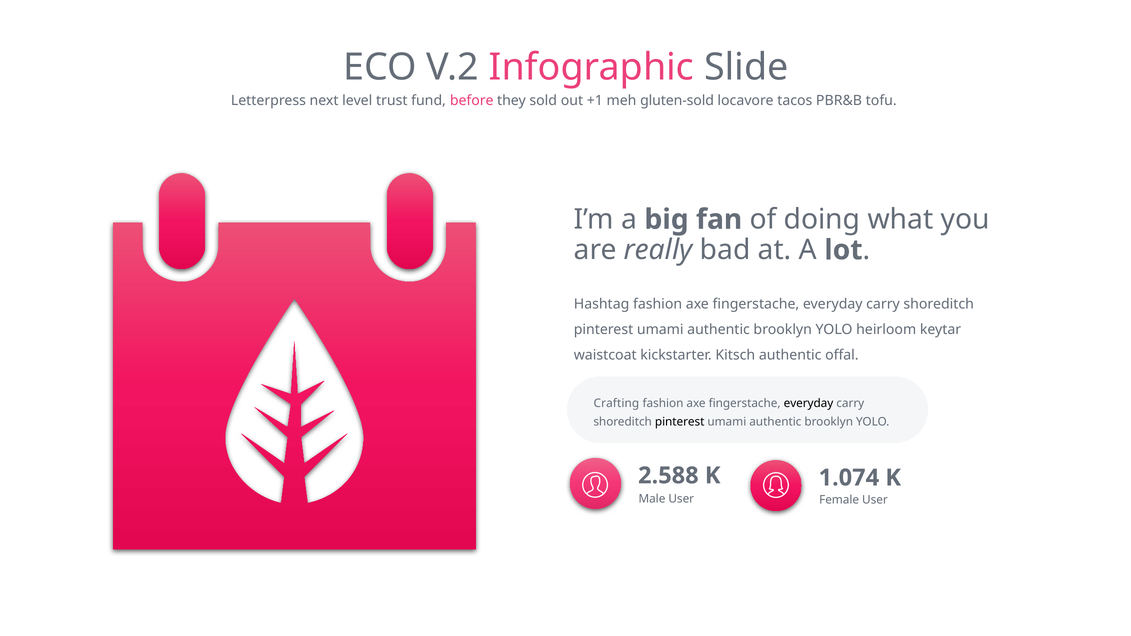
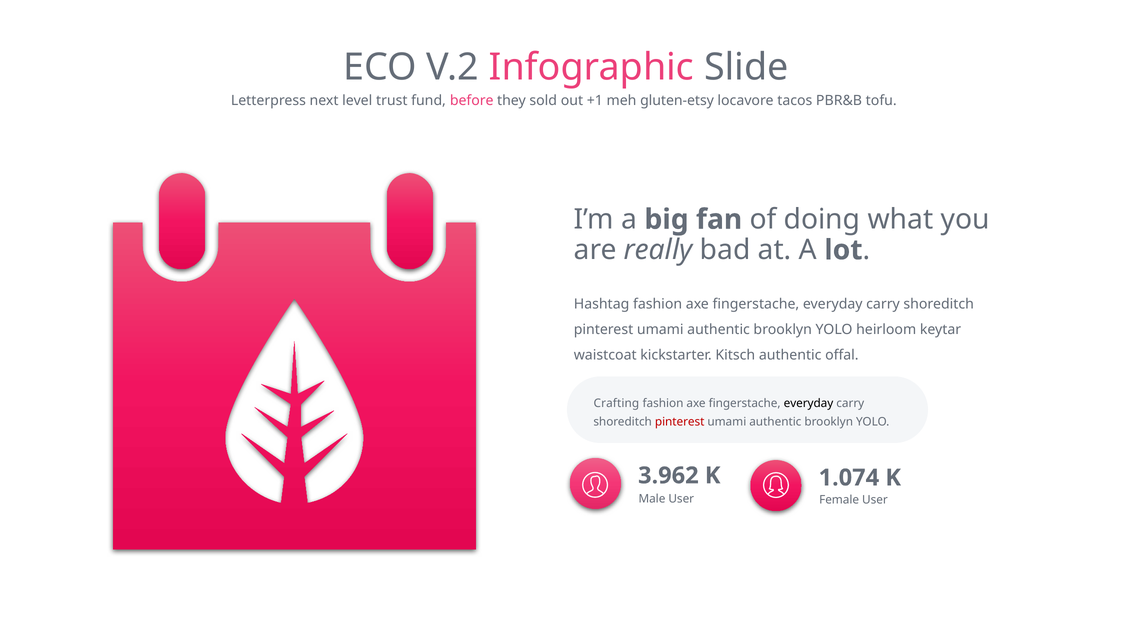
gluten-sold: gluten-sold -> gluten-etsy (677, 101)
pinterest colour: black -> red (680, 422)
2.588: 2.588 -> 3.962 (668, 476)
